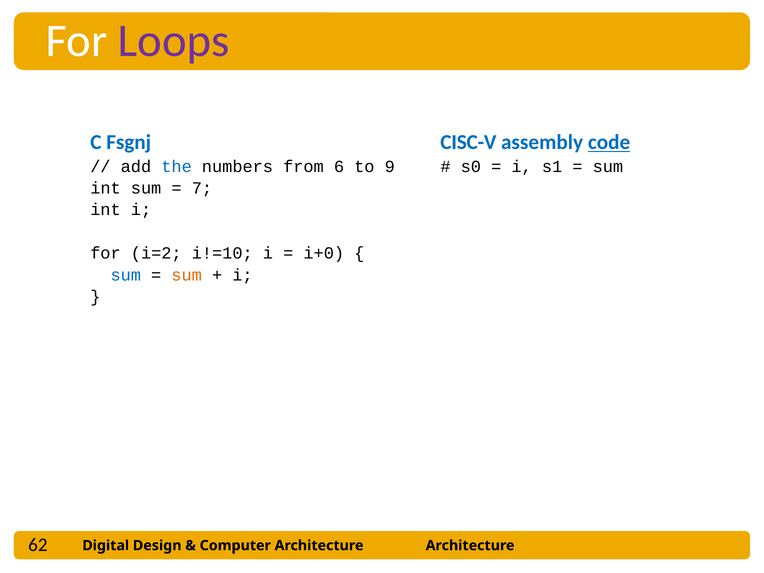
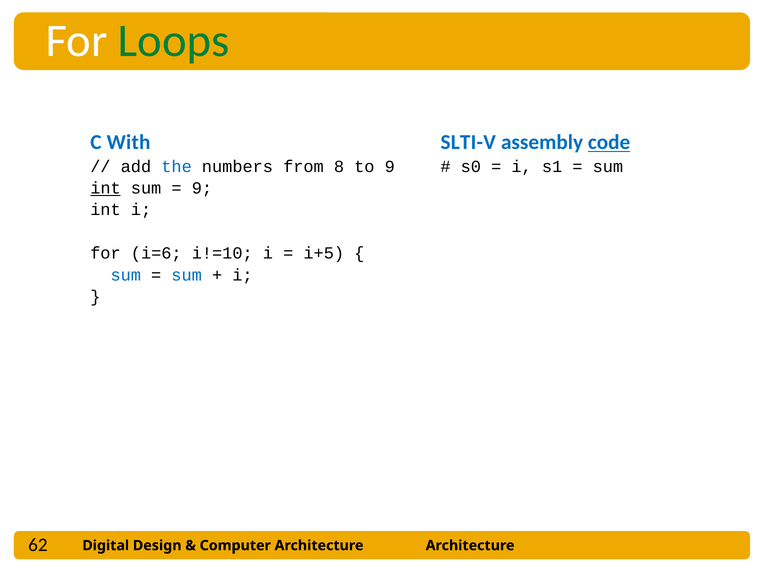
Loops colour: purple -> green (174, 41)
Fsgnj: Fsgnj -> With (129, 142)
CISC-V: CISC-V -> SLTI-V (468, 142)
6: 6 -> 8 (339, 166)
int underline: none -> present (106, 188)
7: 7 -> 9 (202, 188)
i=2: i=2 -> i=6 (156, 253)
i+0: i+0 -> i+5 (324, 253)
sum colour: orange -> blue (187, 275)
